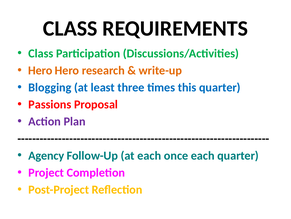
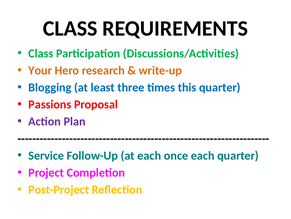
Hero: Hero -> Your (40, 70)
Agency: Agency -> Service (46, 155)
